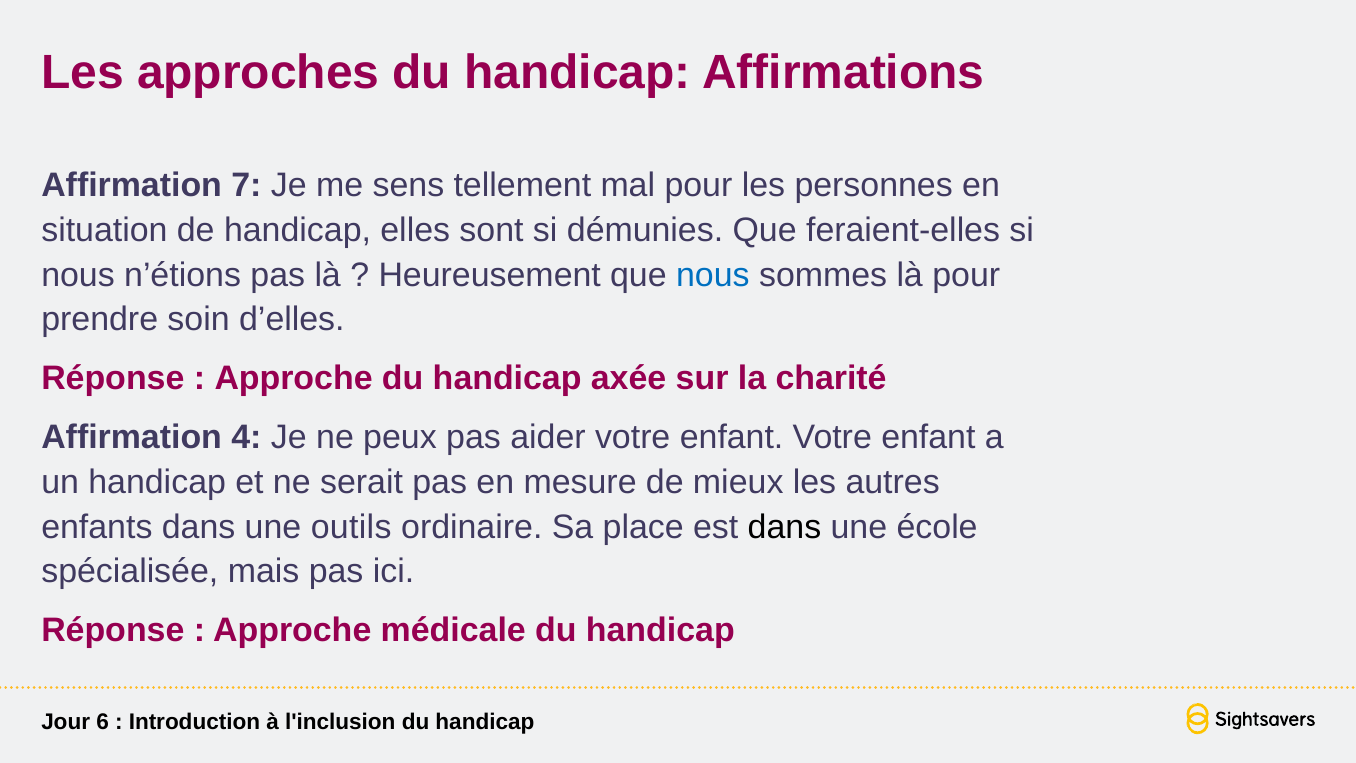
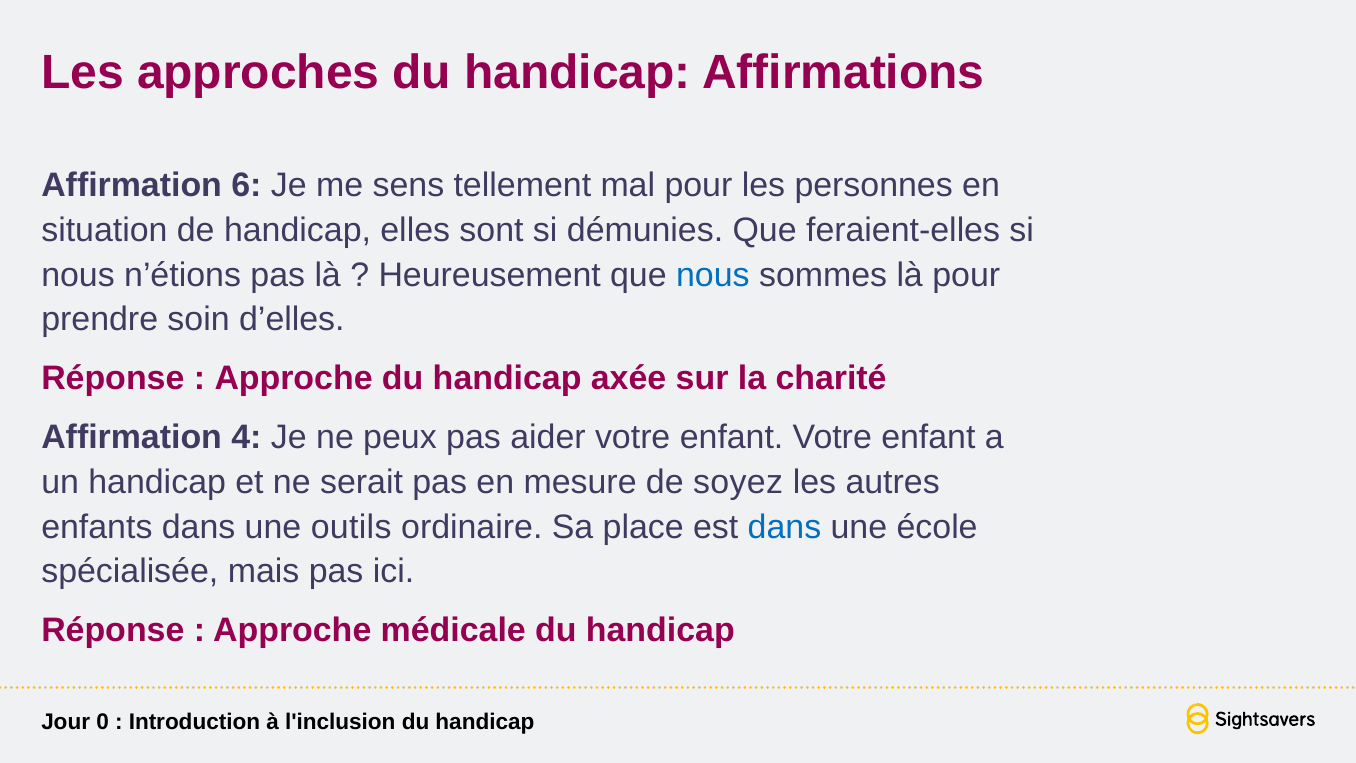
7: 7 -> 6 (246, 185)
mieux: mieux -> soyez (738, 482)
dans colour: black -> blue (784, 527)
6: 6 -> 0 (103, 722)
